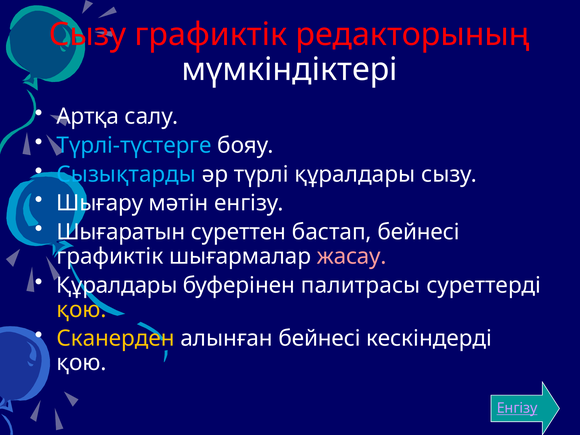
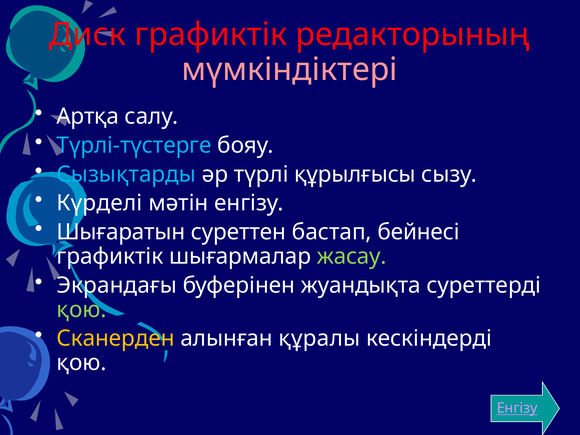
Сызу: Сызу -> Диск (87, 35)
мүмкіндіктері colour: white -> pink (290, 69)
түрлі құралдары: құралдары -> құрылғысы (355, 174)
Шығару: Шығару -> Күрделі (100, 203)
жасау colour: pink -> light green (352, 256)
Құралдары: Құралдары -> Экрандағы (117, 285)
палитрасы: палитрасы -> жуандықта (361, 285)
қою colour: yellow -> light green (82, 310)
алынған бейнесі: бейнесі -> құралы (319, 339)
